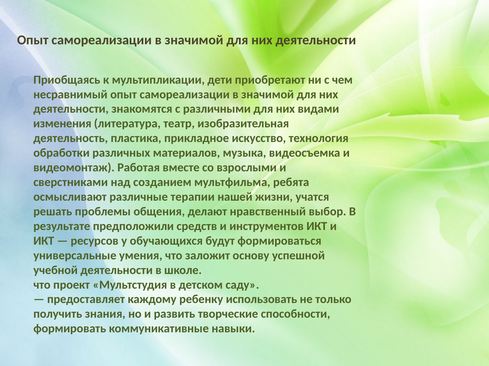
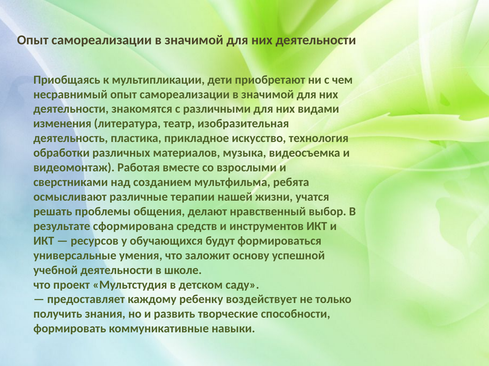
предположили: предположили -> сформирована (133, 227)
использовать: использовать -> воздействует (261, 300)
